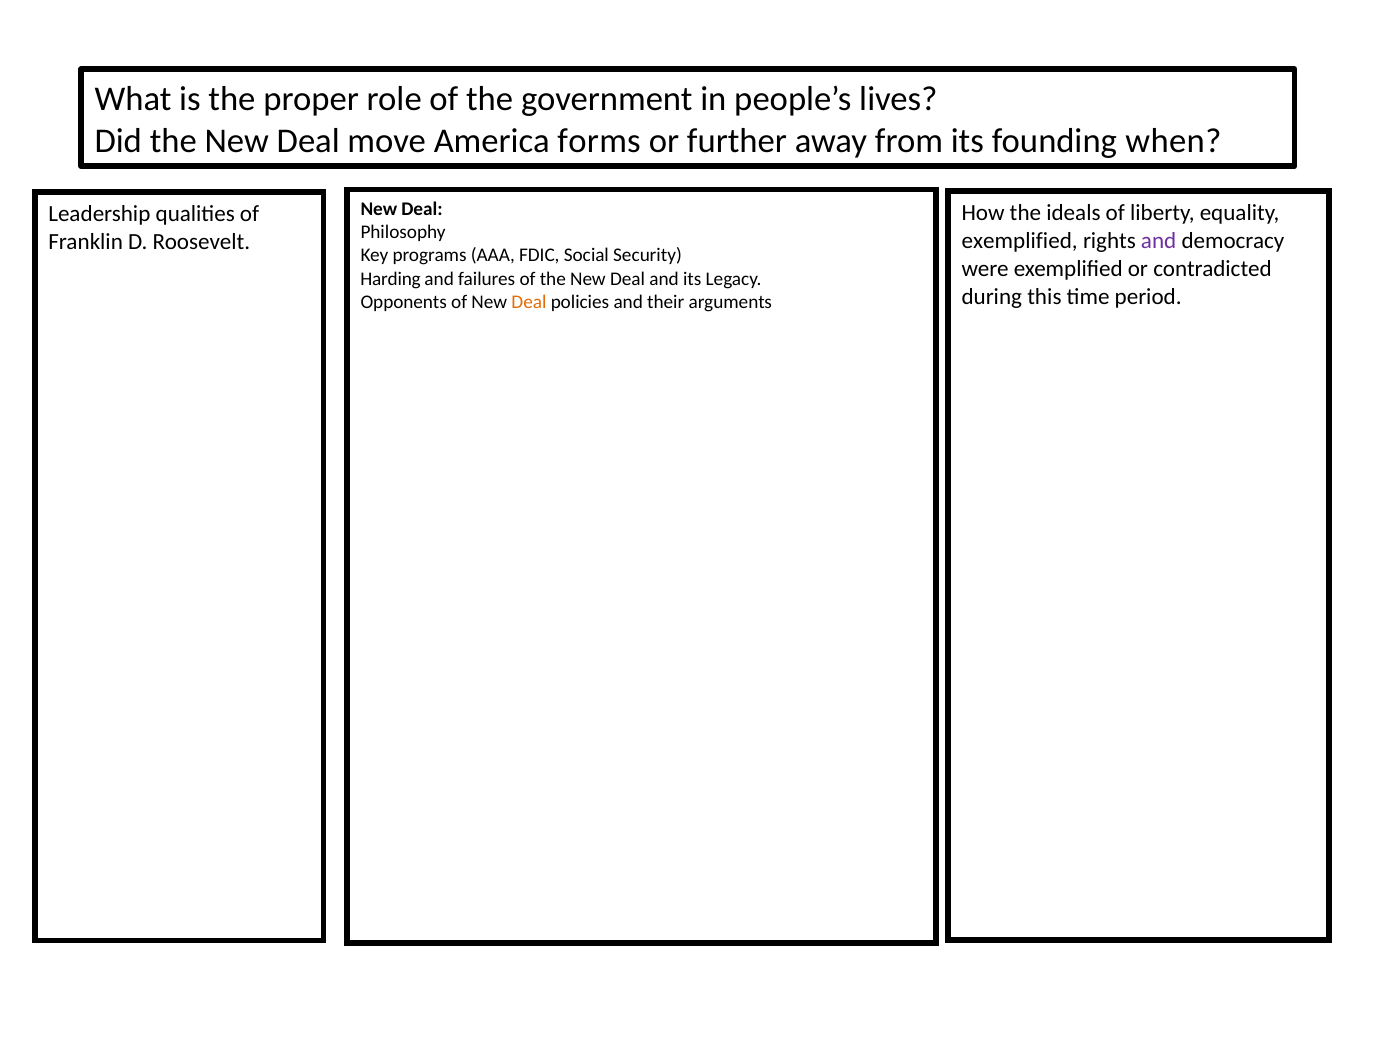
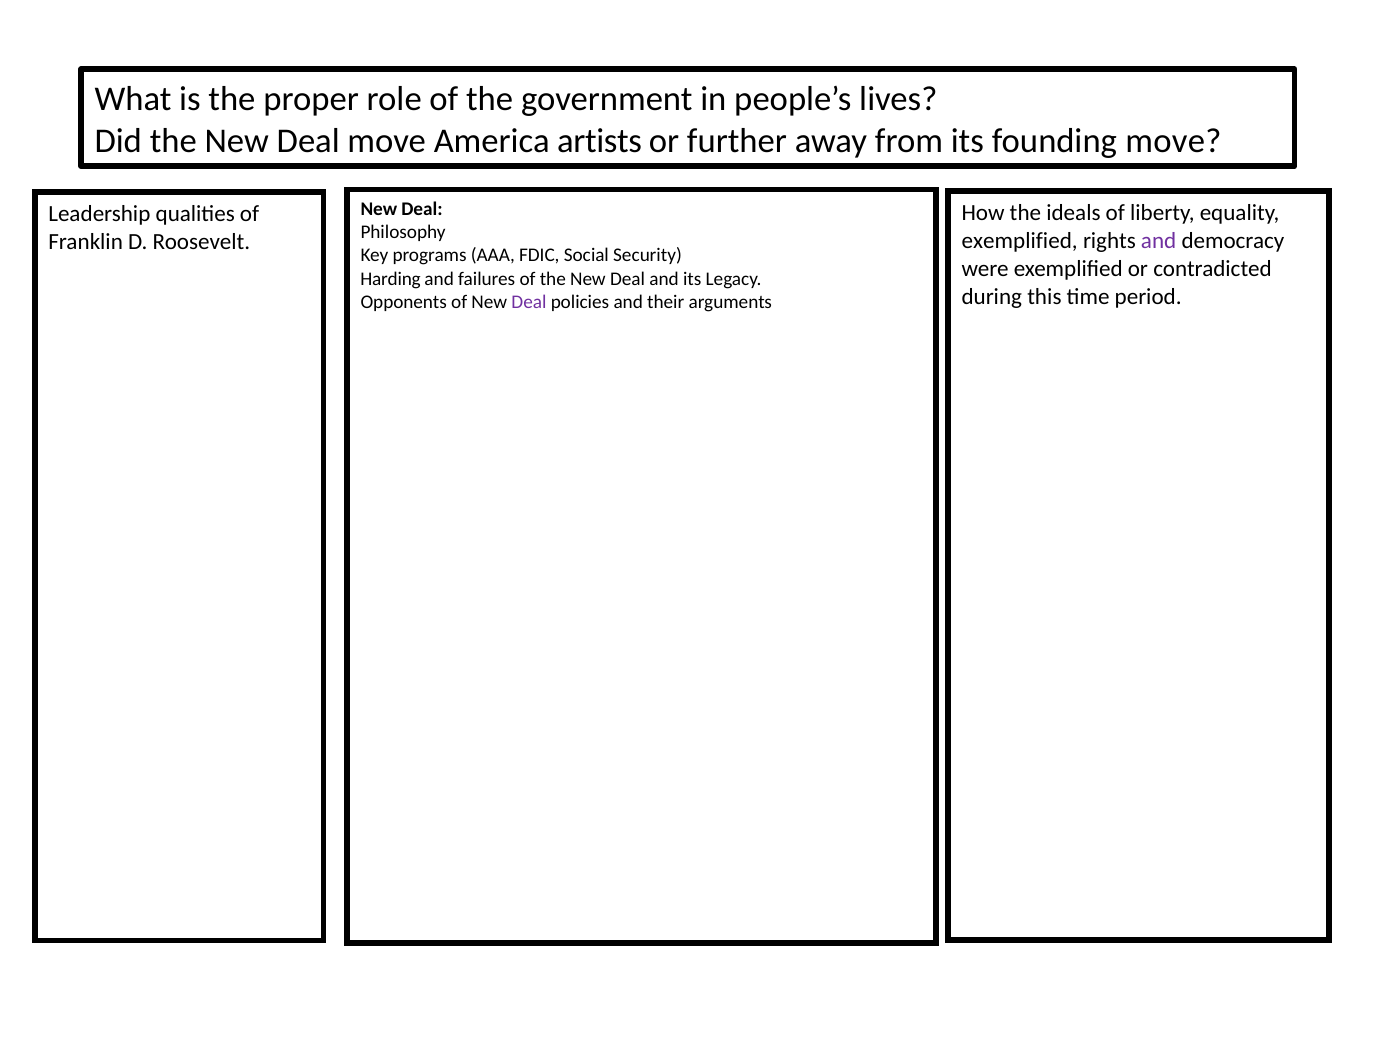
forms: forms -> artists (599, 141)
founding when: when -> move (1173, 141)
Deal colour: orange -> purple (529, 302)
